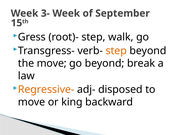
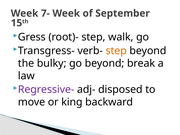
3-: 3- -> 7- (45, 13)
the move: move -> bulky (52, 63)
Regressive- colour: orange -> purple (46, 89)
